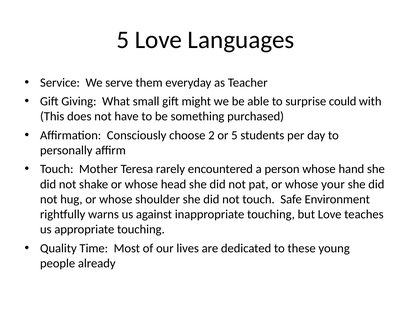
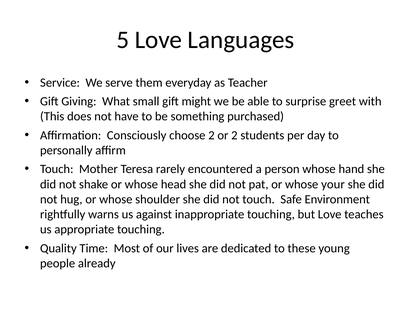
could: could -> greet (343, 101)
or 5: 5 -> 2 (234, 135)
